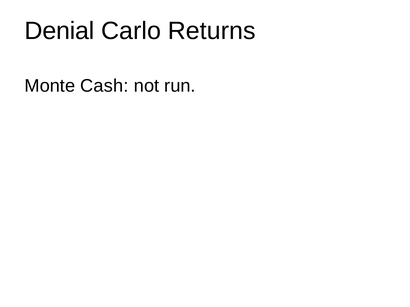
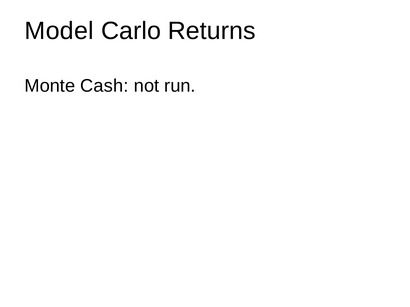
Denial: Denial -> Model (59, 31)
